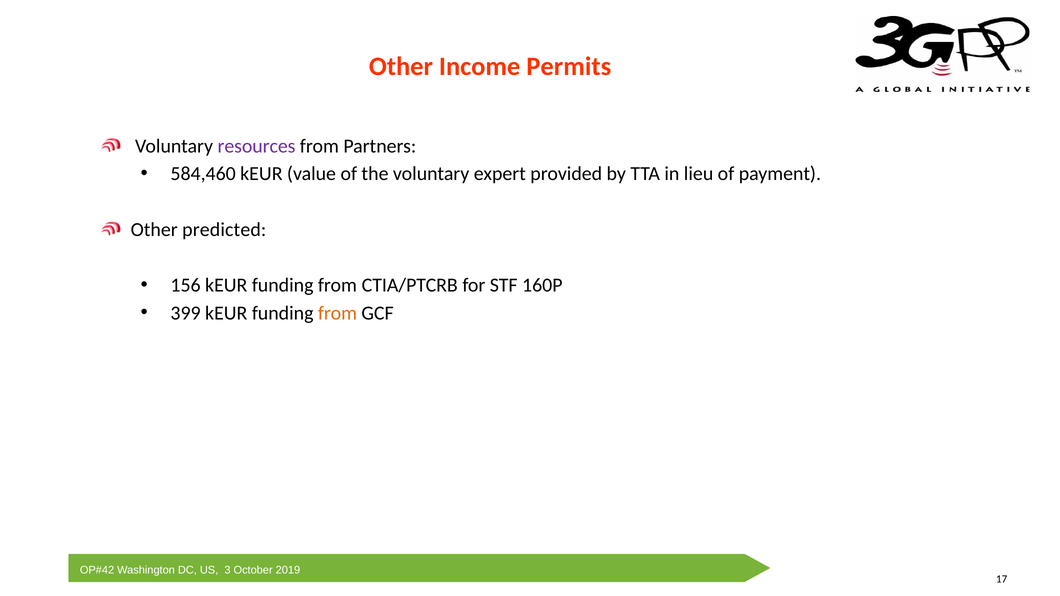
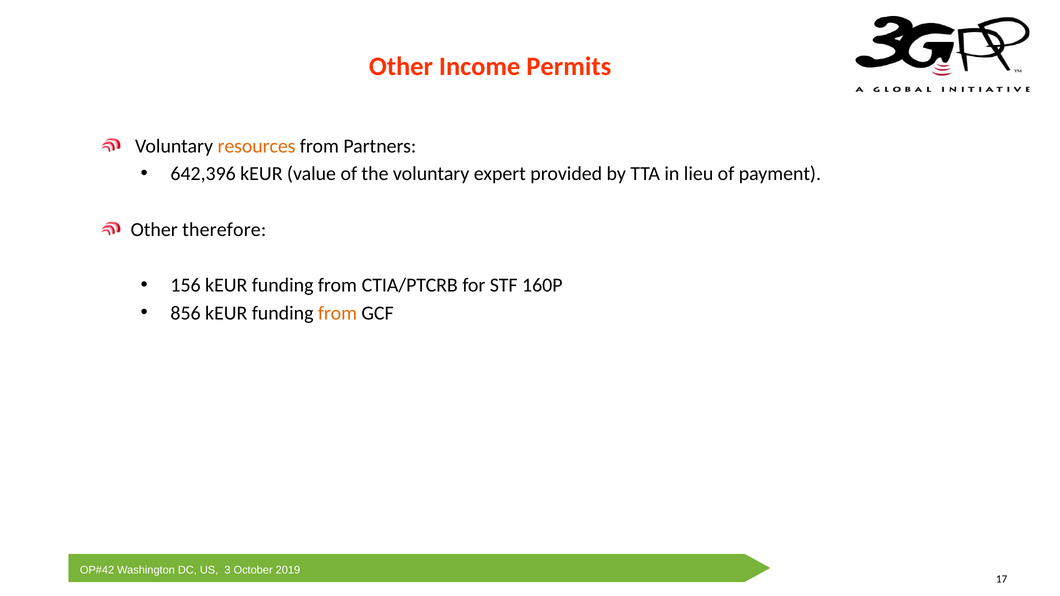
resources colour: purple -> orange (257, 146)
584,460: 584,460 -> 642,396 (203, 174)
predicted: predicted -> therefore (224, 230)
399: 399 -> 856 (186, 313)
